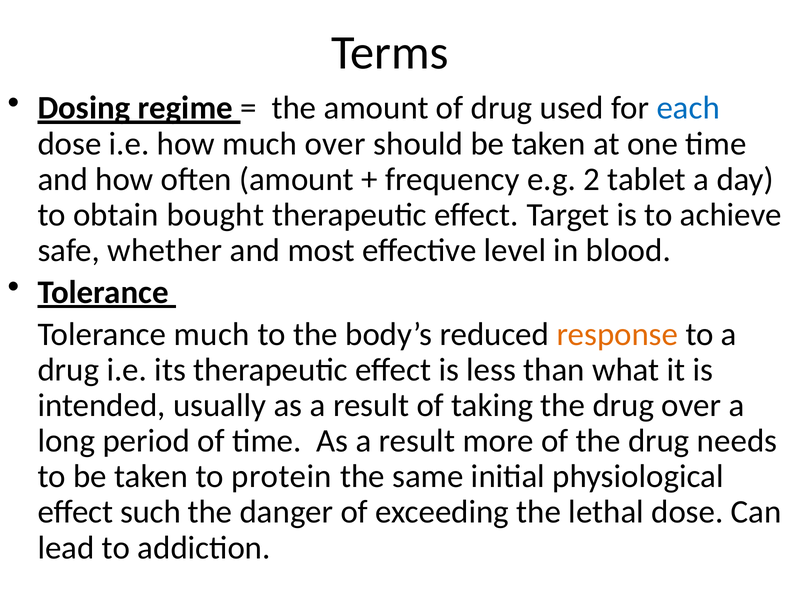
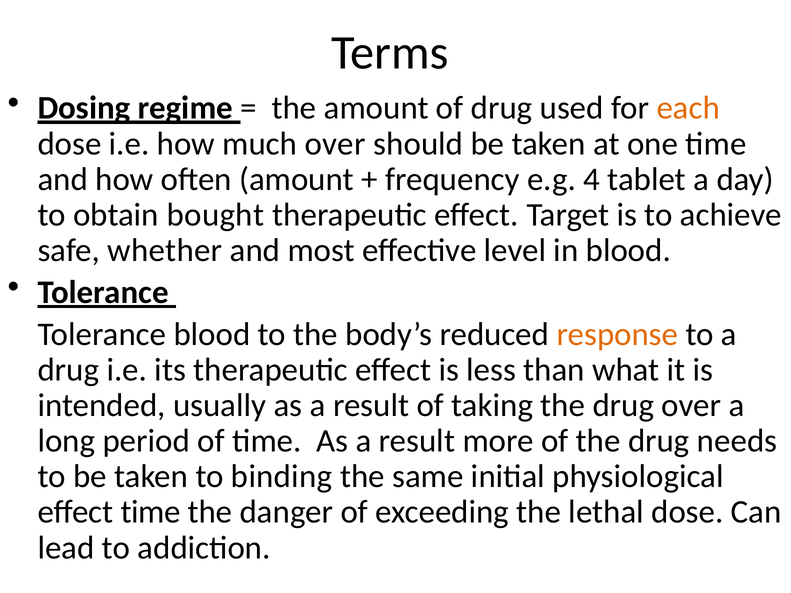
each colour: blue -> orange (688, 108)
2: 2 -> 4 (592, 179)
Tolerance much: much -> blood (212, 334)
protein: protein -> binding (282, 477)
effect such: such -> time (151, 512)
